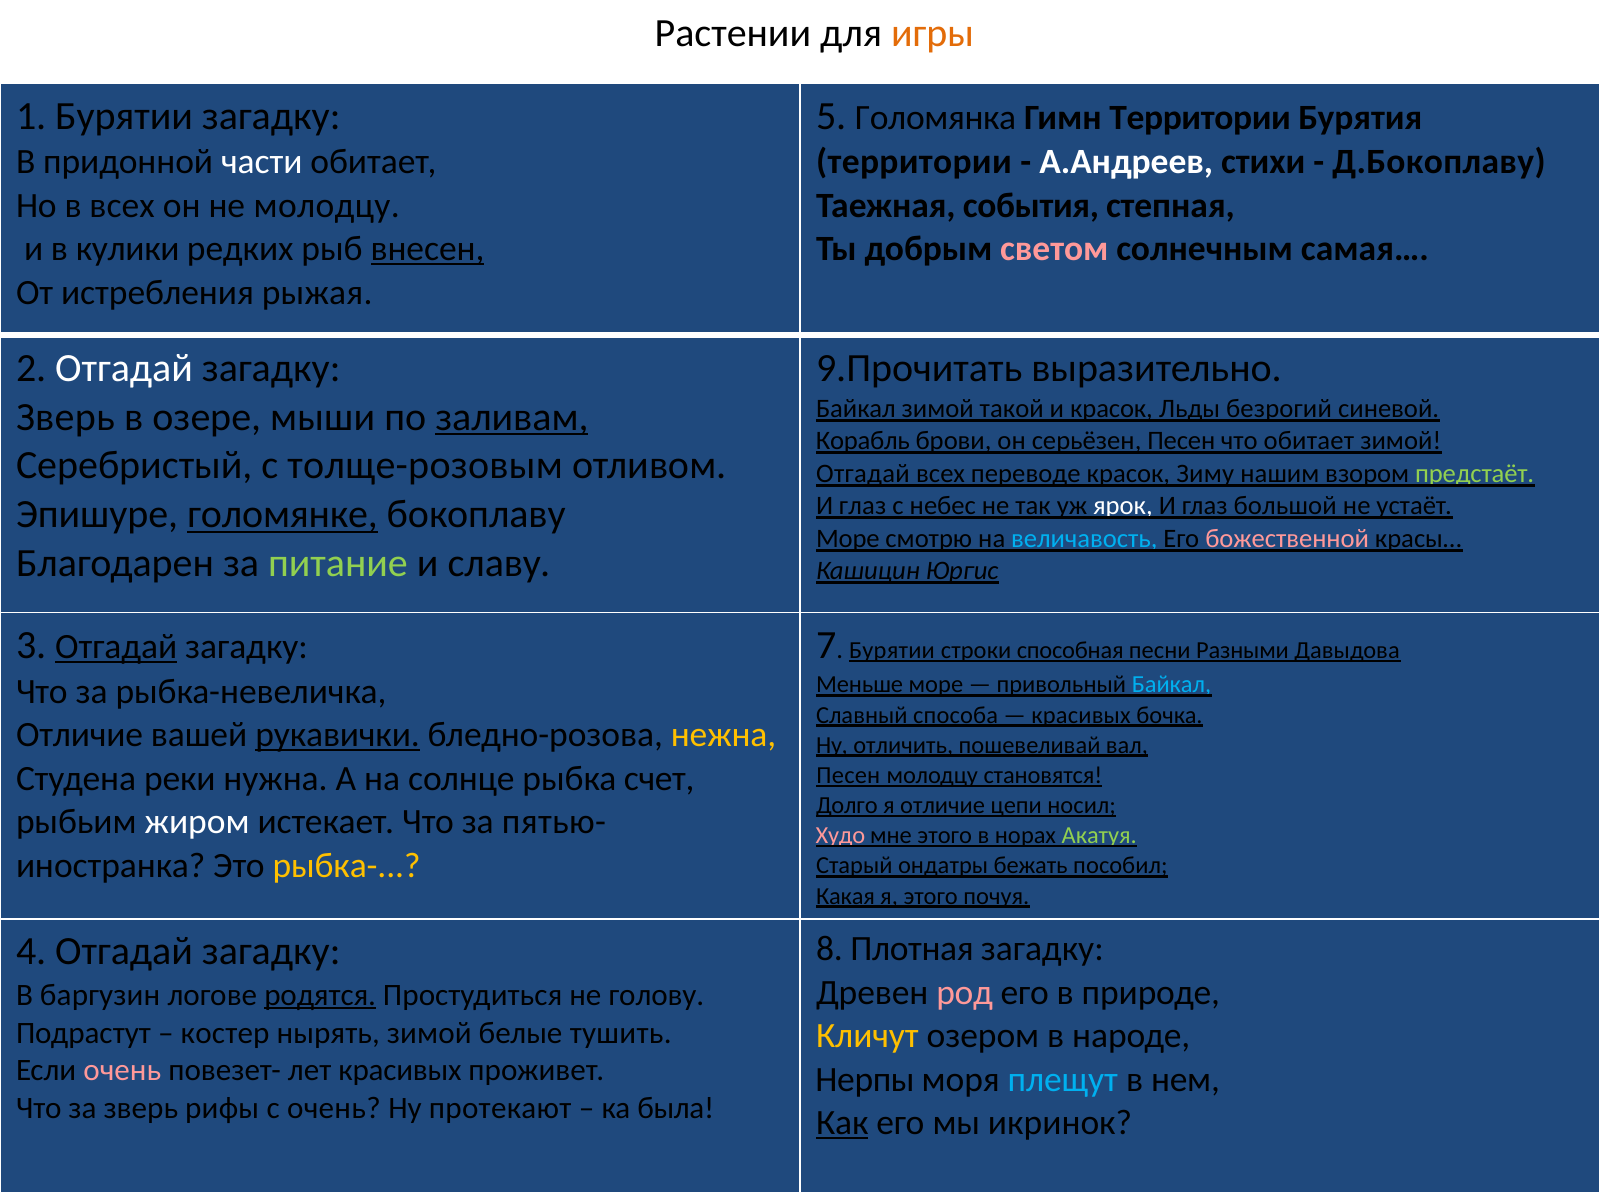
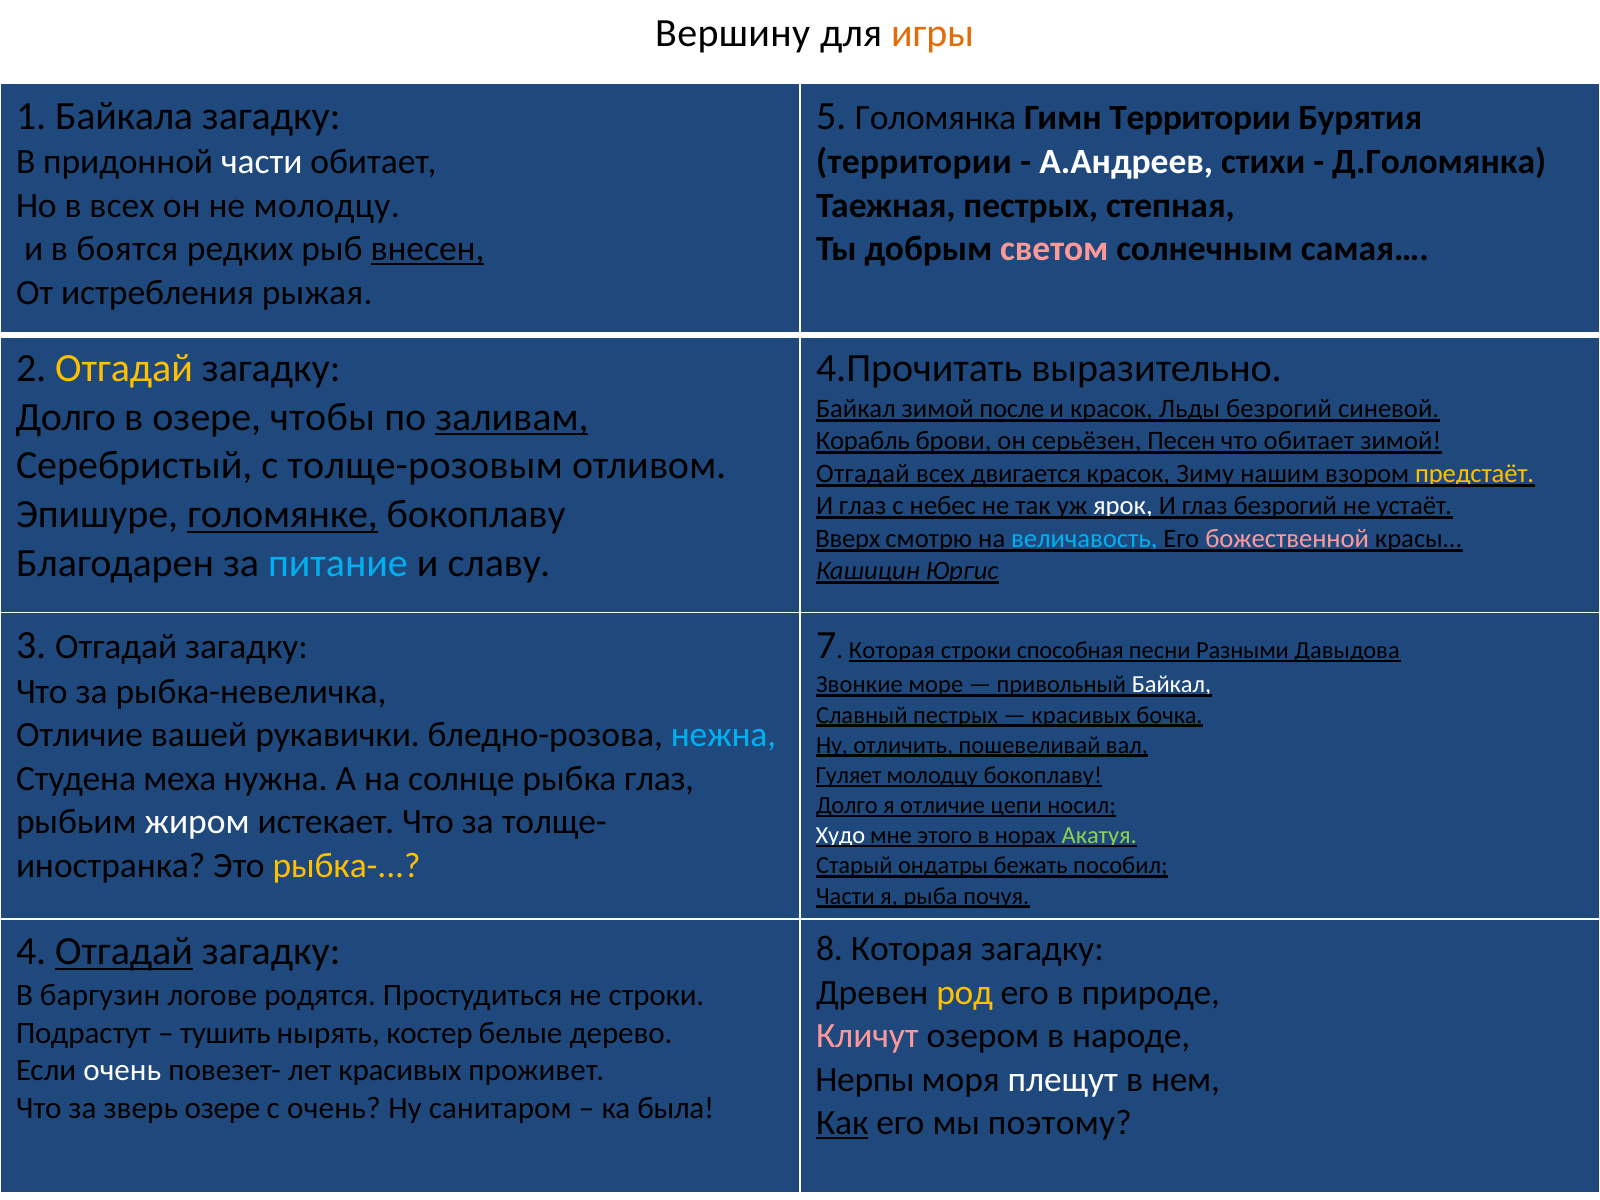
Растении: Растении -> Вершину (733, 33)
1 Бурятии: Бурятии -> Байкала (124, 116)
Д.Бокоплаву: Д.Бокоплаву -> Д.Голомянка (1439, 162)
Таежная события: события -> пестрых (1031, 206)
кулики: кулики -> боятся (127, 249)
Отгадай colour: white -> yellow (124, 368)
9.Прочитать: 9.Прочитать -> 4.Прочитать (919, 368)
такой: такой -> после (1012, 409)
Зверь: Зверь -> Долго (66, 417)
мыши: мыши -> чтобы (323, 417)
переводе: переводе -> двигается (1026, 474)
предстаёт colour: light green -> yellow (1475, 474)
глаз большой: большой -> безрогий (1285, 506)
Море: Море -> Вверх (848, 539)
питание colour: light green -> light blue (338, 563)
Отгадай underline: present -> none (116, 647)
Бурятии: Бурятии -> Которая (892, 651)
Меньше: Меньше -> Звонкие (859, 685)
Байкал colour: light blue -> white (1171, 685)
Славный способа: способа -> пестрых (956, 715)
рукавички underline: present -> none (338, 735)
нежна colour: yellow -> light blue (724, 735)
реки: реки -> меха (180, 778)
рыбка счет: счет -> глаз (659, 778)
Песен: Песен -> Гуляет (849, 775)
молодцу становятся: становятся -> бокоплаву (1043, 775)
пятью-: пятью- -> толще- (554, 822)
Худо colour: pink -> white (840, 836)
Какая: Какая -> Части (845, 896)
я этого: этого -> рыба (931, 896)
8 Плотная: Плотная -> Которая (912, 949)
Отгадай underline: none -> present (124, 952)
род colour: pink -> yellow (965, 992)
родятся underline: present -> none (320, 995)
не голову: голову -> строки (656, 995)
костер: костер -> тушить (225, 1033)
нырять зимой: зимой -> костер (429, 1033)
тушить: тушить -> дерево (621, 1033)
Кличут colour: yellow -> pink (867, 1036)
очень colour: pink -> white (122, 1071)
плещут colour: light blue -> white (1063, 1079)
зверь рифы: рифы -> озере (222, 1109)
протекают: протекают -> санитаром (500, 1109)
икринок: икринок -> поэтому (1060, 1123)
